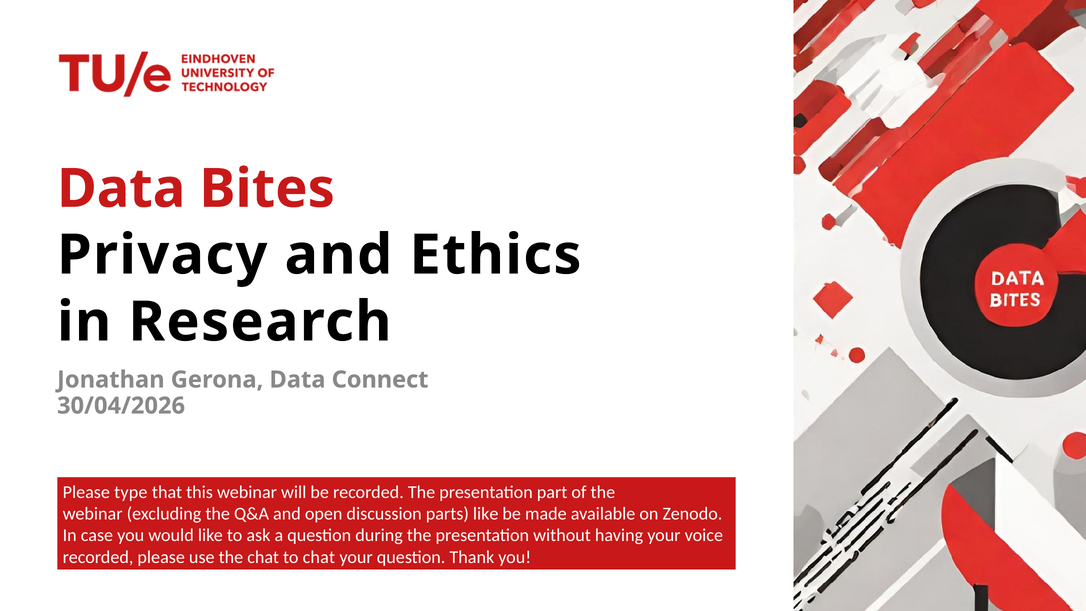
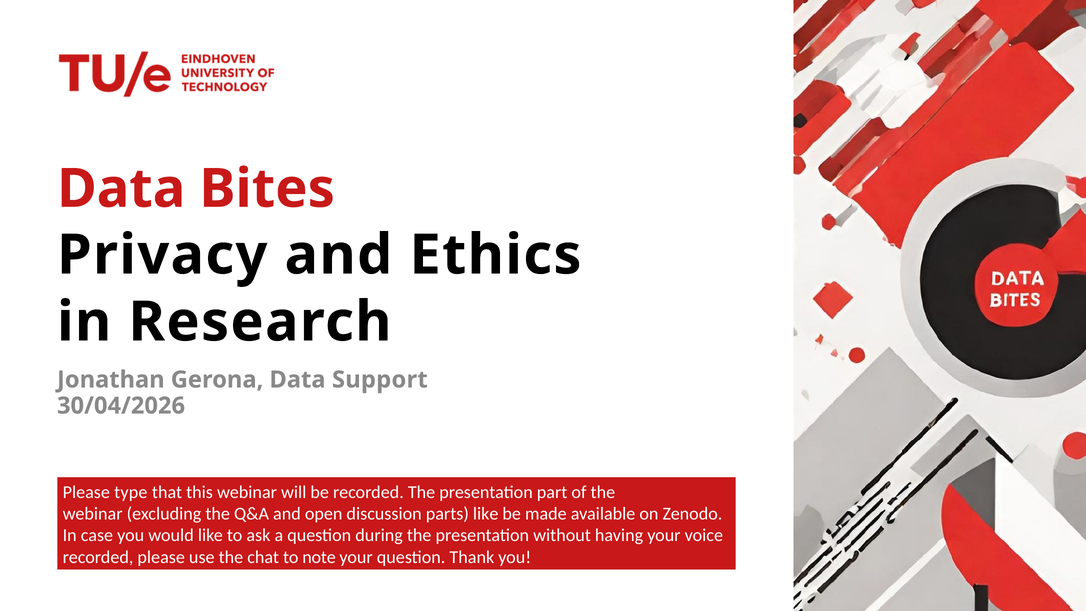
Connect: Connect -> Support (380, 380)
to chat: chat -> note (319, 557)
